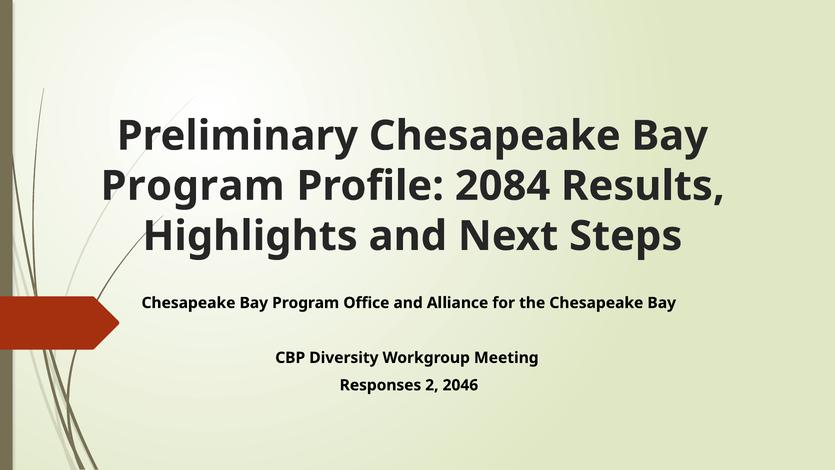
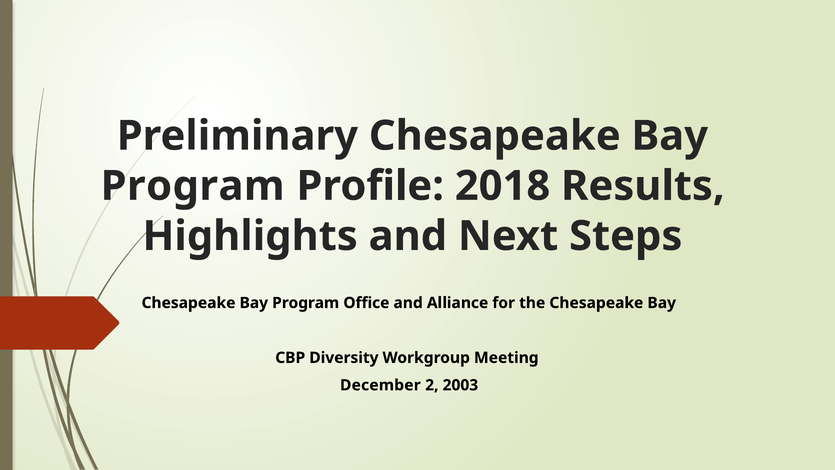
2084: 2084 -> 2018 (503, 186)
Responses: Responses -> December (380, 385)
2046: 2046 -> 2003 (460, 385)
